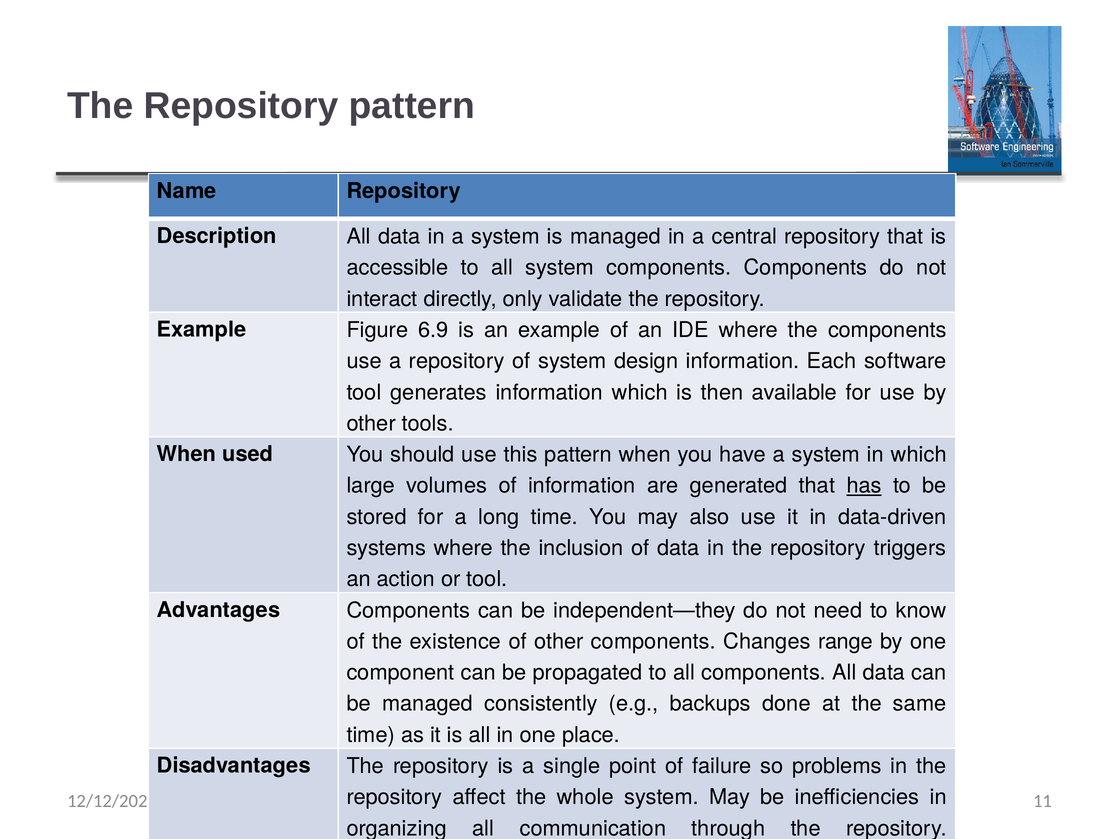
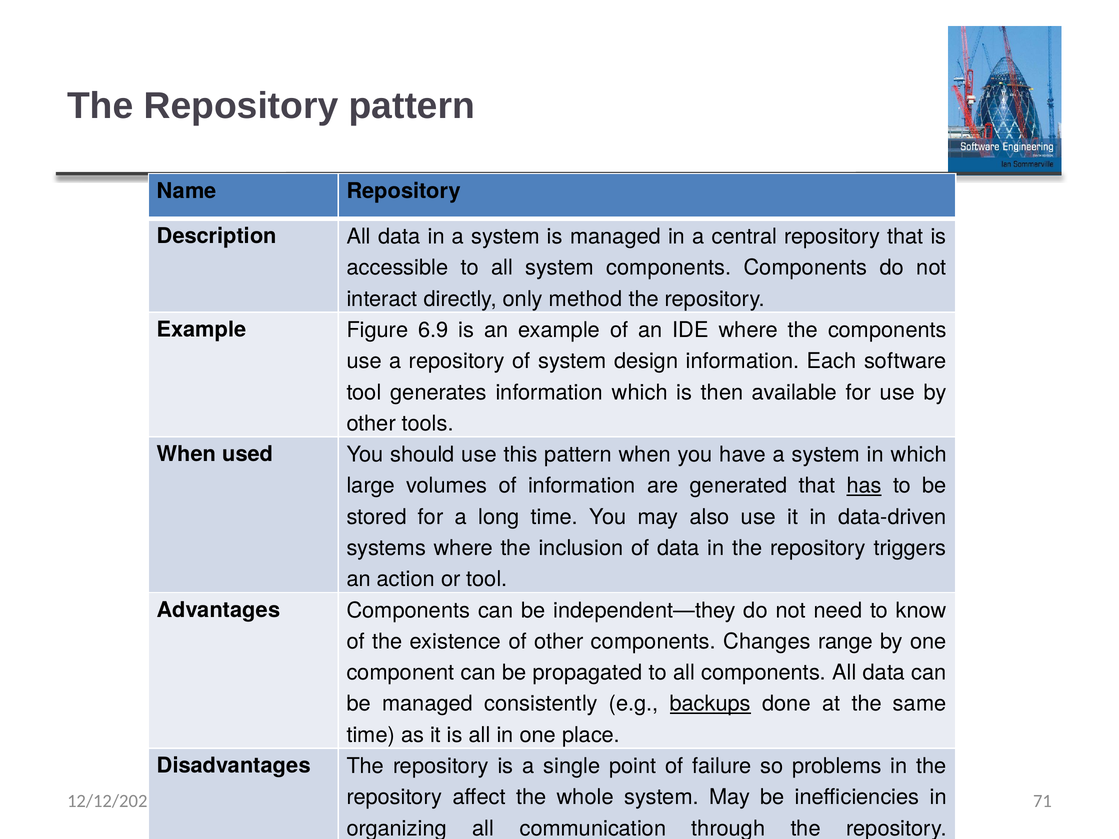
validate: validate -> method (585, 299)
backups underline: none -> present (710, 704)
11: 11 -> 71 (1042, 801)
